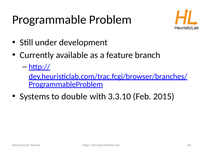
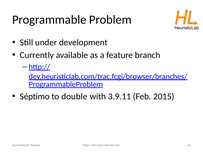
Systems: Systems -> Séptimo (35, 97)
3.3.10: 3.3.10 -> 3.9.11 (120, 97)
